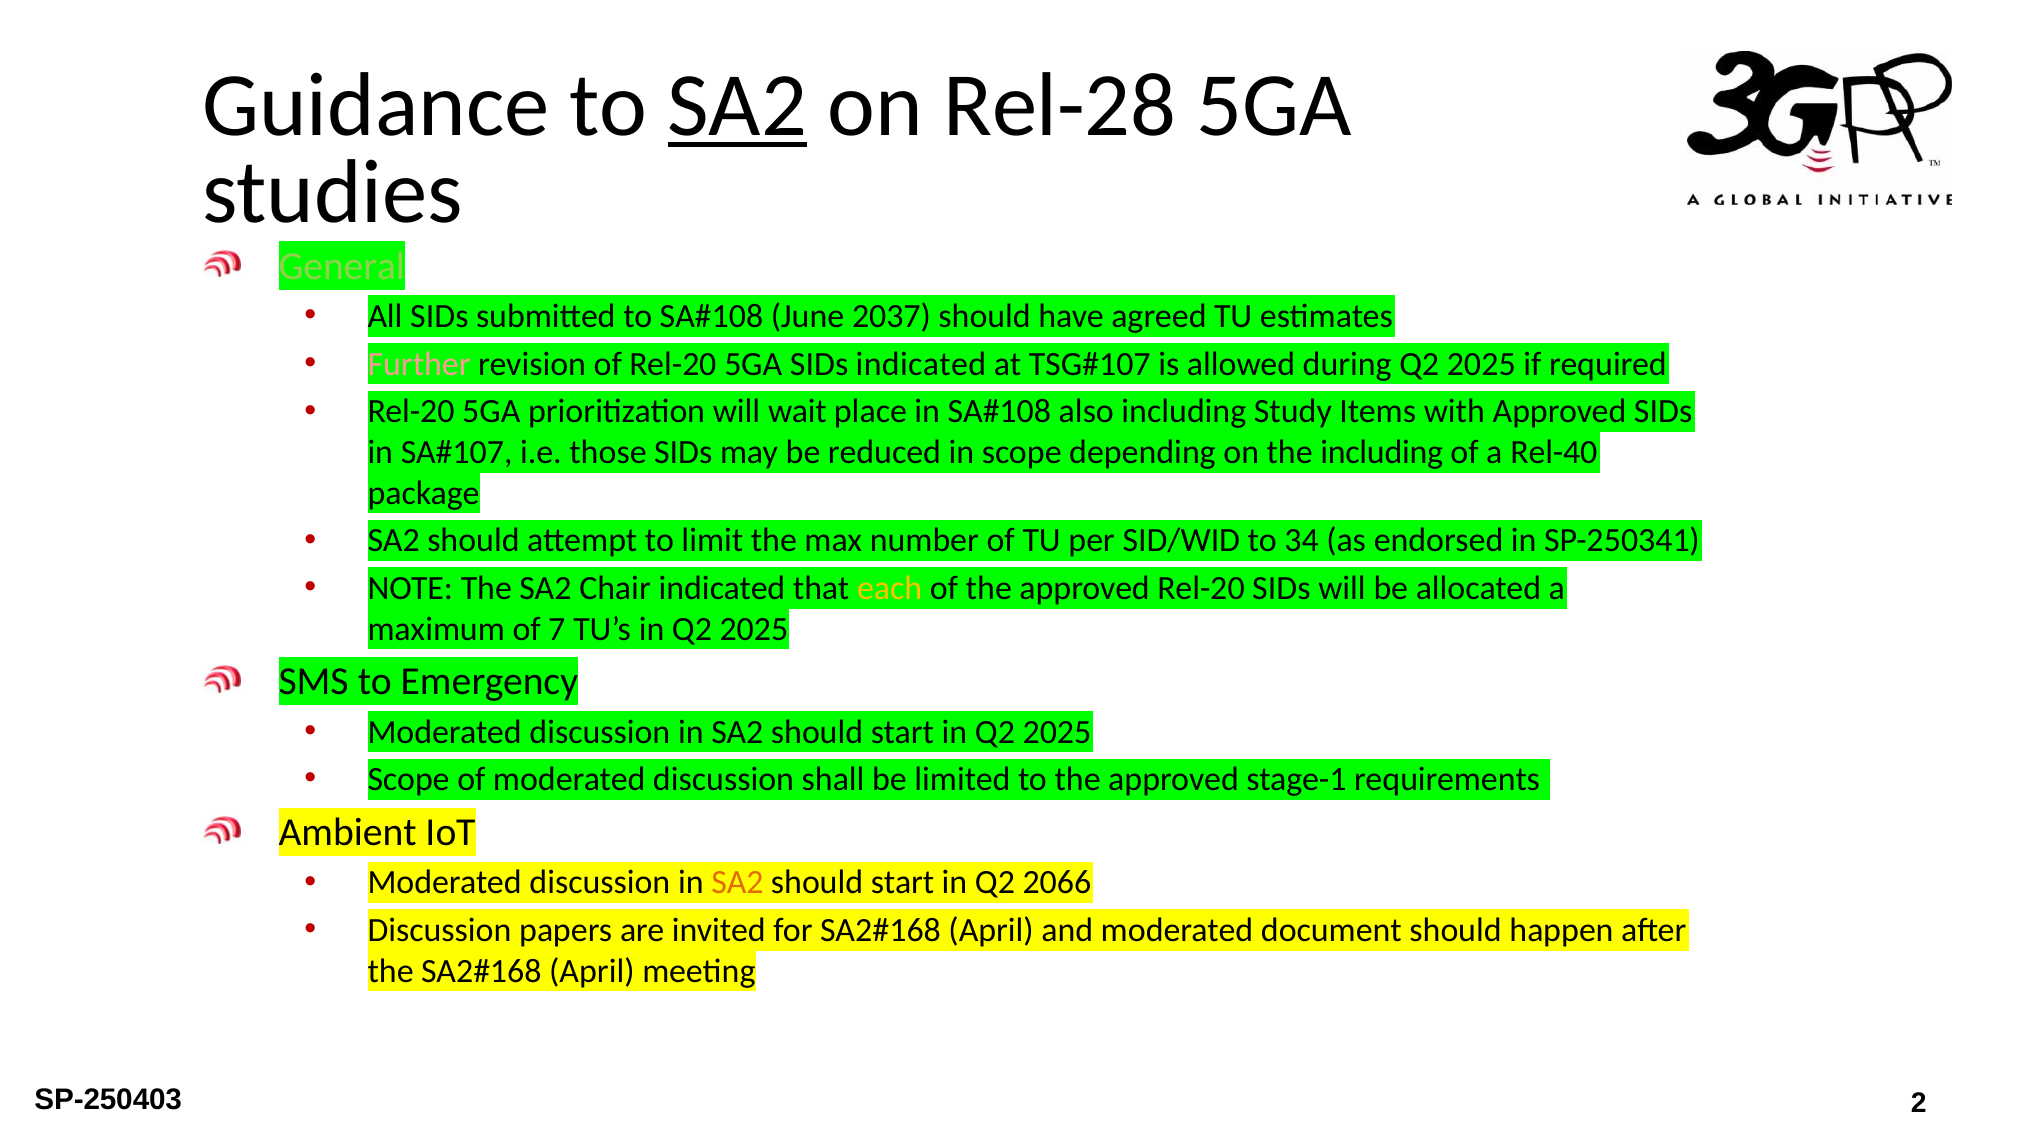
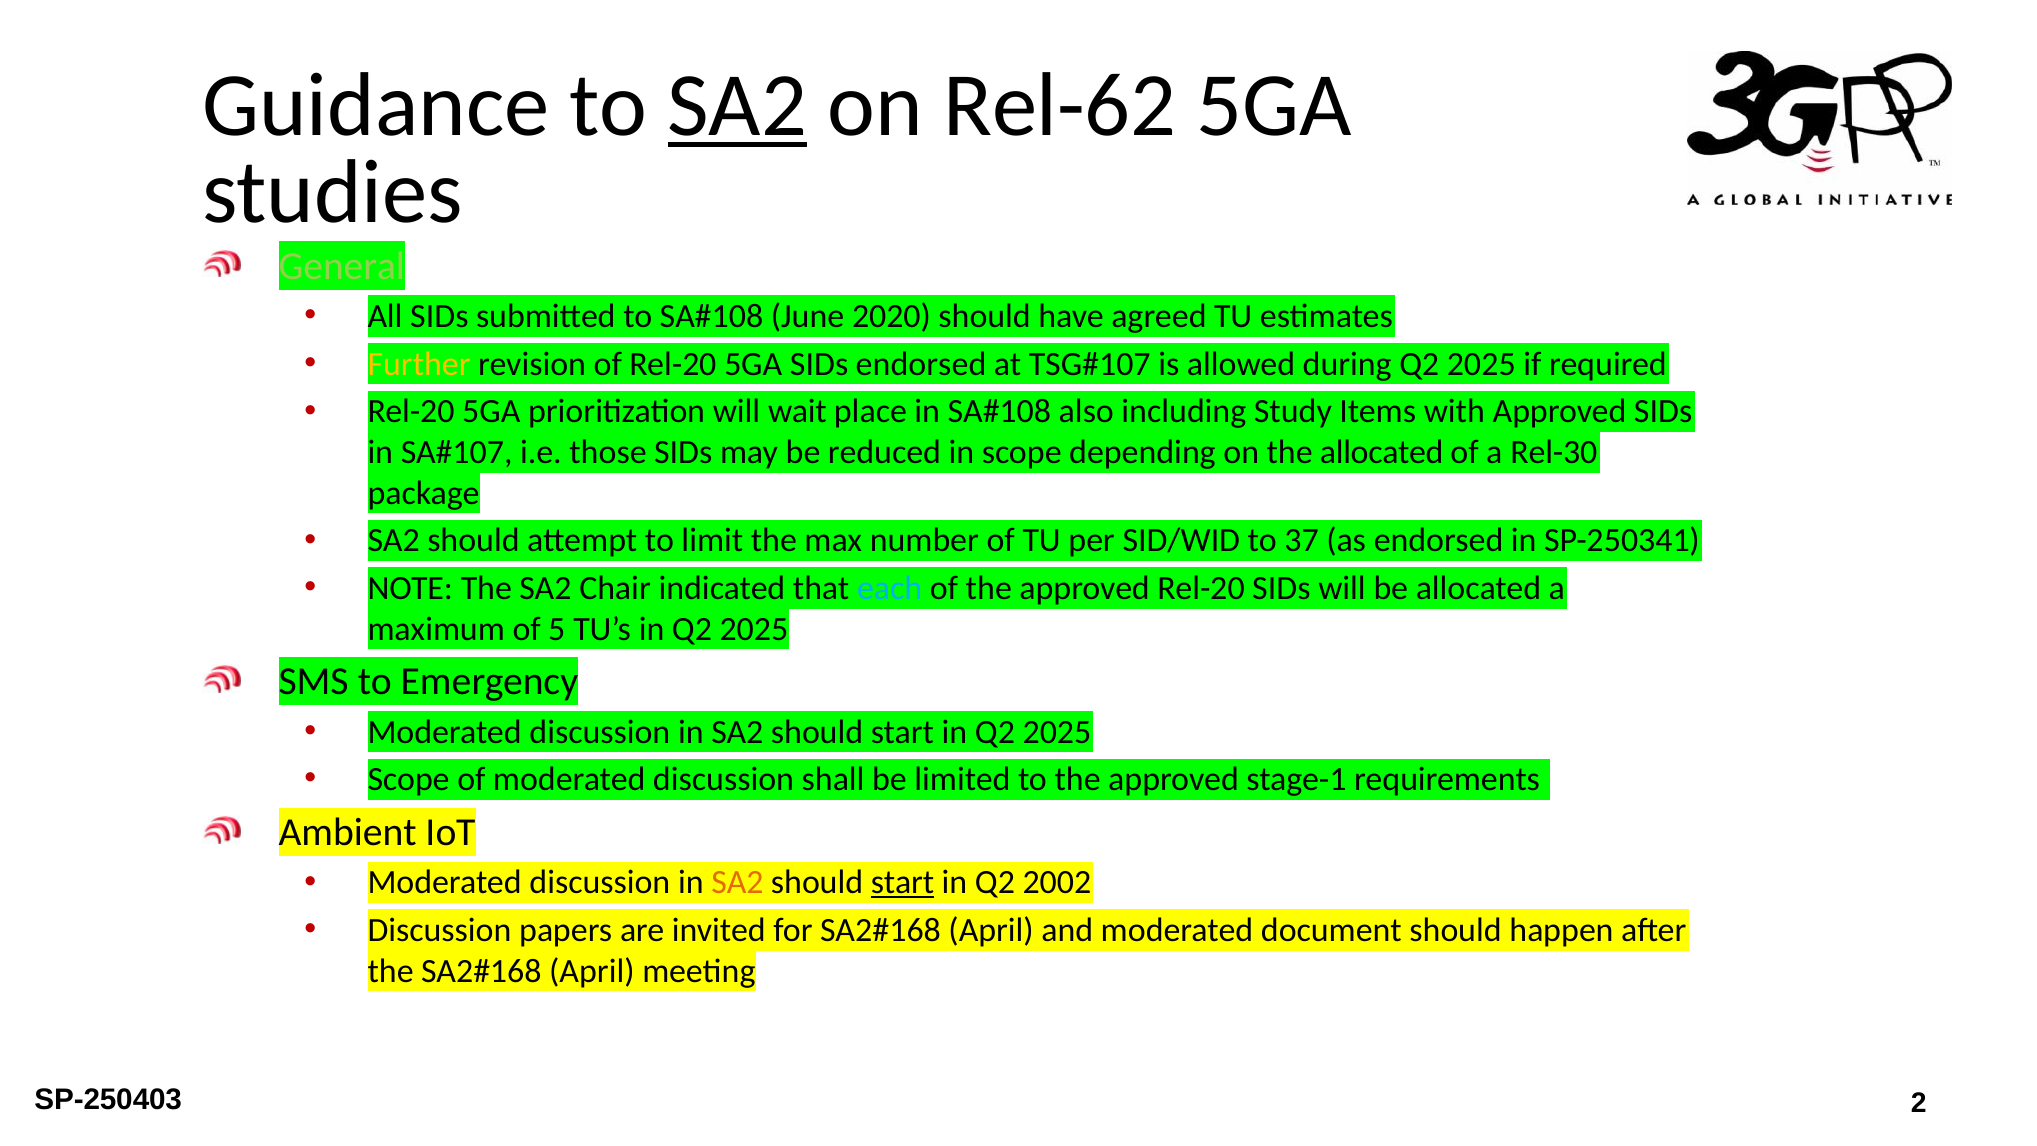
Rel-28: Rel-28 -> Rel-62 (1060, 105)
2037: 2037 -> 2020 (891, 316)
Further colour: pink -> yellow (419, 364)
SIDs indicated: indicated -> endorsed (921, 364)
the including: including -> allocated (1382, 452)
Rel-40: Rel-40 -> Rel-30 (1554, 452)
34: 34 -> 37 (1301, 541)
each colour: yellow -> light blue (890, 588)
7: 7 -> 5 (557, 629)
start underline: none -> present (903, 883)
2066: 2066 -> 2002 (1057, 883)
